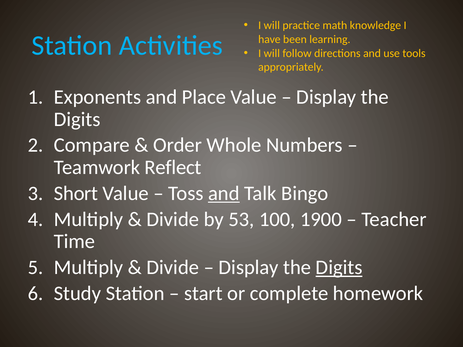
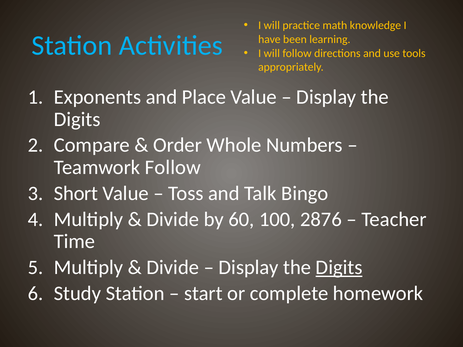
Teamwork Reflect: Reflect -> Follow (173, 168)
and underline: present -> none (224, 193)
53: 53 -> 60 (241, 219)
1900: 1900 -> 2876 (321, 219)
